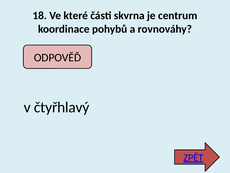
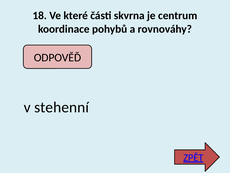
čtyřhlavý: čtyřhlavý -> stehenní (62, 107)
